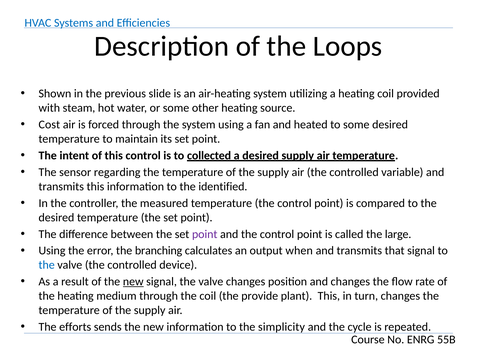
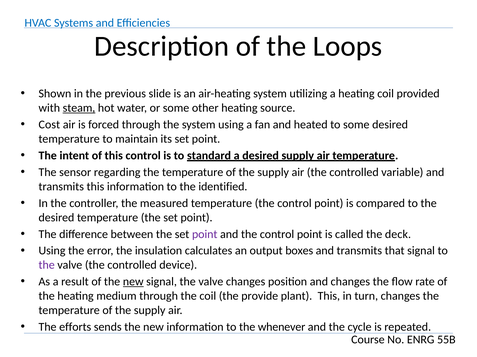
steam underline: none -> present (79, 108)
collected: collected -> standard (209, 156)
large: large -> deck (398, 235)
branching: branching -> insulation (159, 251)
when: when -> boxes (299, 251)
the colour: blue -> purple (47, 266)
simplicity: simplicity -> whenever (282, 328)
